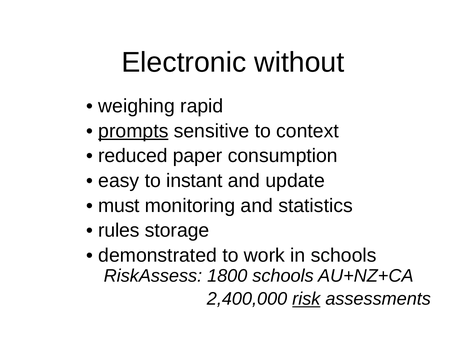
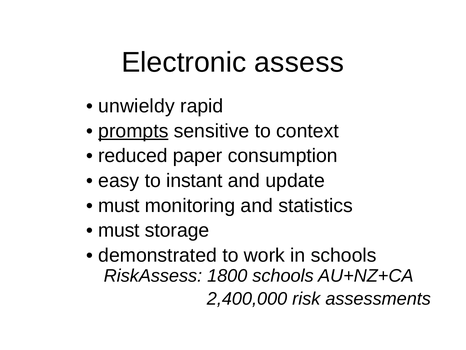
without: without -> assess (299, 62)
weighing: weighing -> unwieldy (137, 106)
rules: rules -> must (119, 230)
risk underline: present -> none (306, 299)
